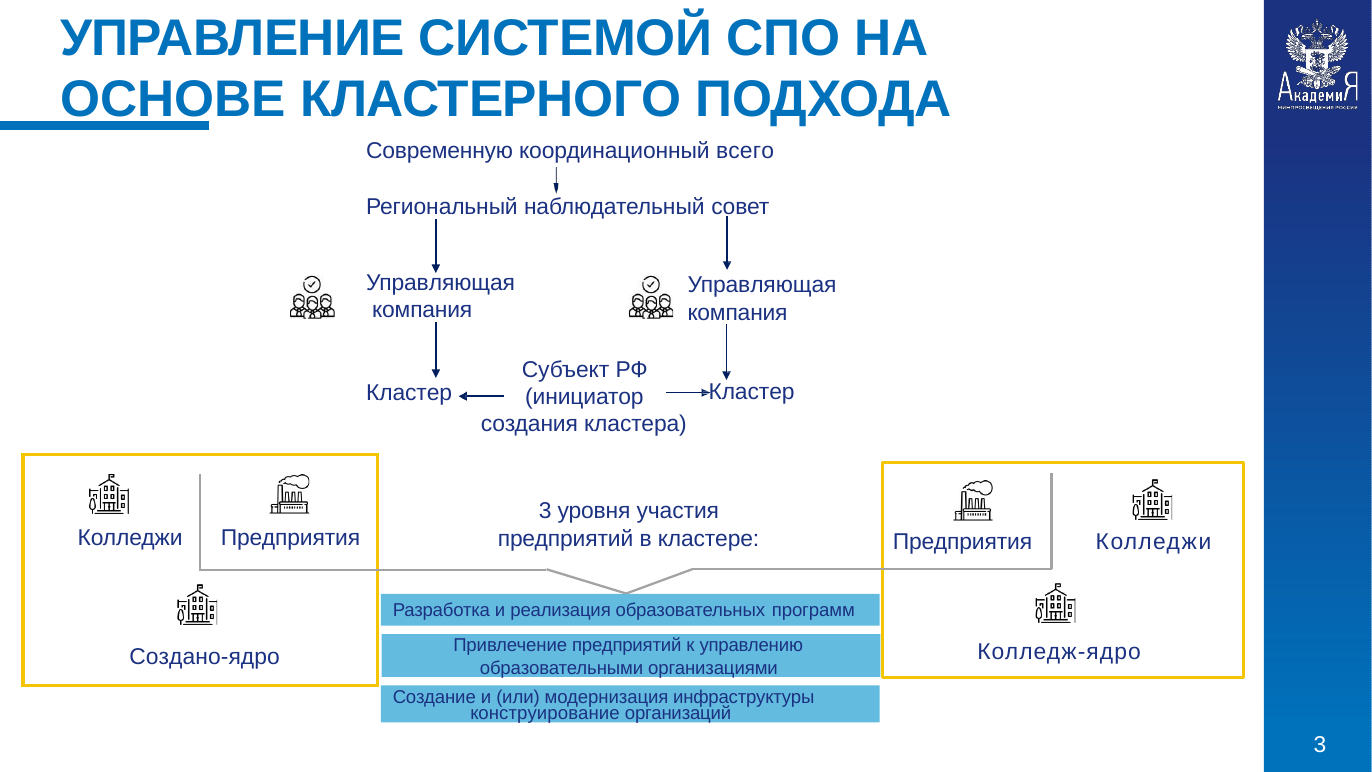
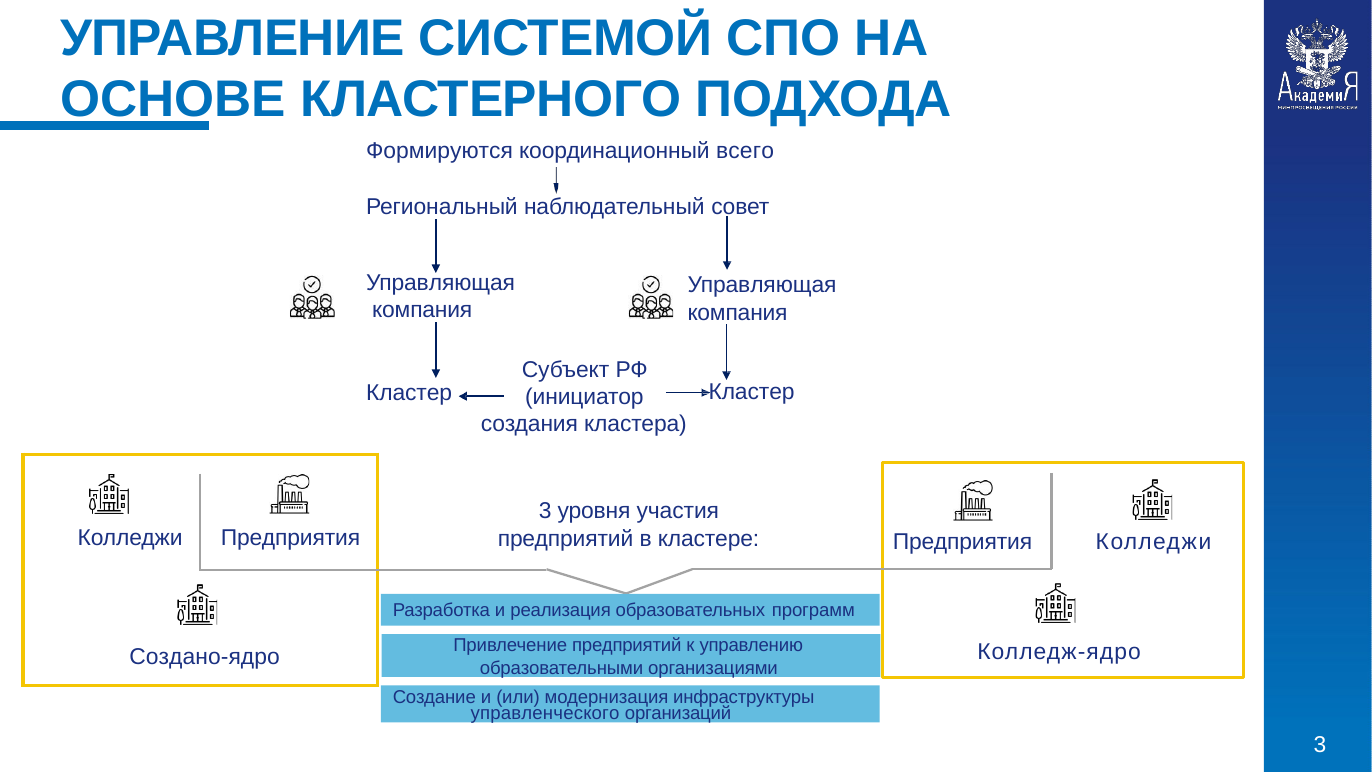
Современную: Современную -> Формируются (440, 151)
конструирование: конструирование -> управленческого (545, 713)
